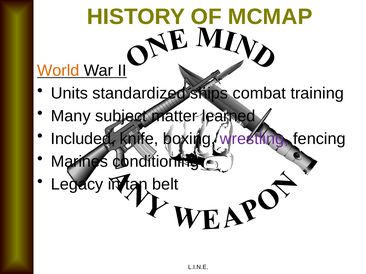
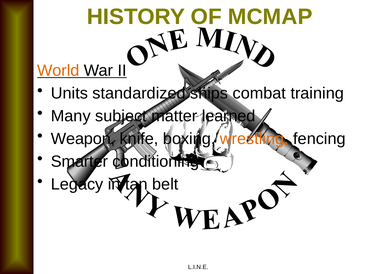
Included: Included -> Weapon (83, 139)
wrestling colour: purple -> orange (254, 139)
Marines: Marines -> Smarter (79, 162)
